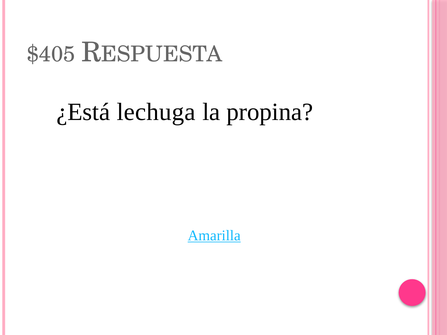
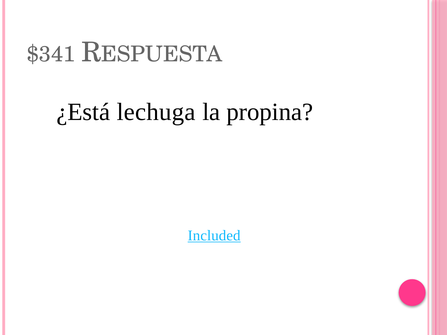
$405: $405 -> $341 (51, 54)
Amarilla: Amarilla -> Included (214, 236)
